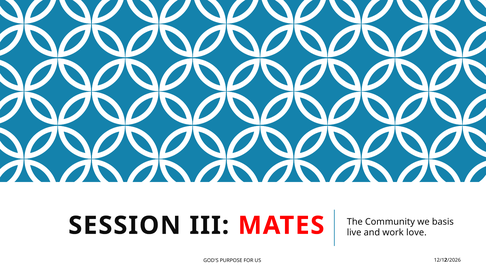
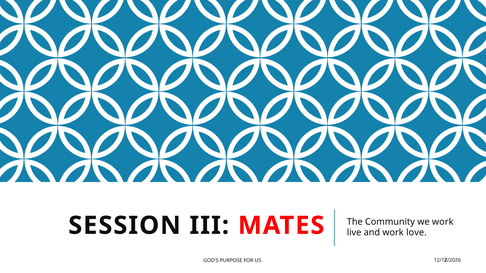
we basis: basis -> work (443, 222)
